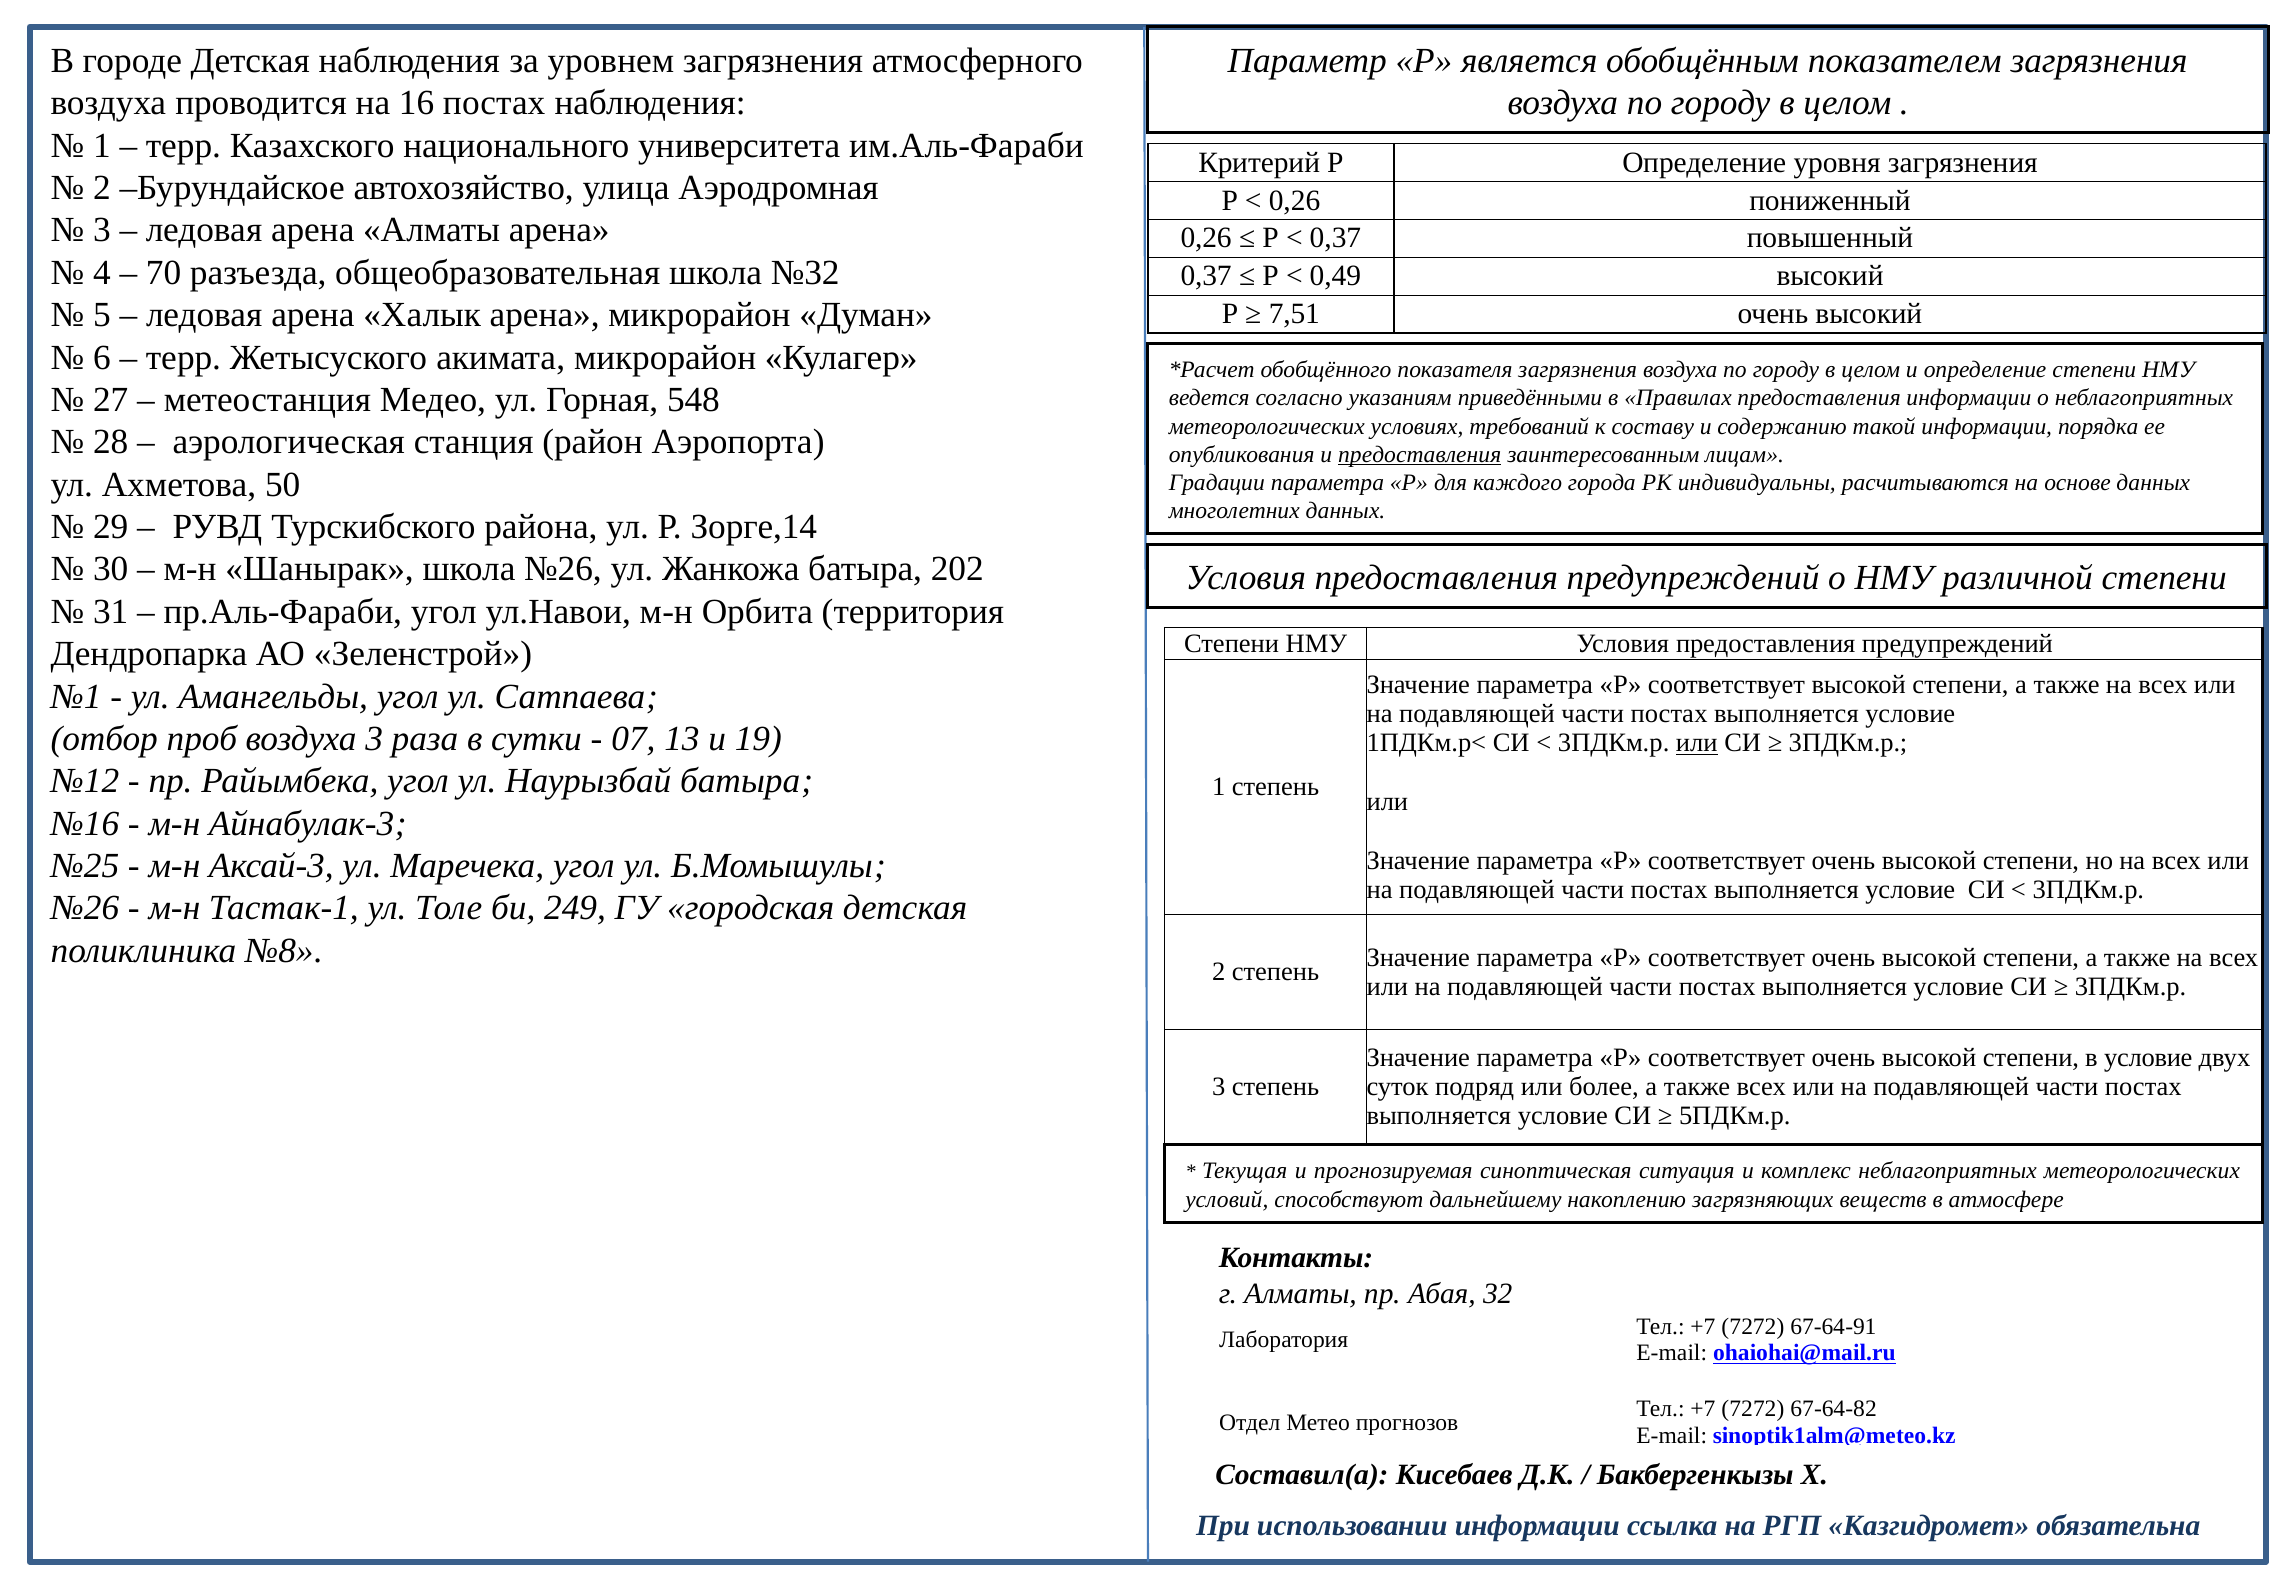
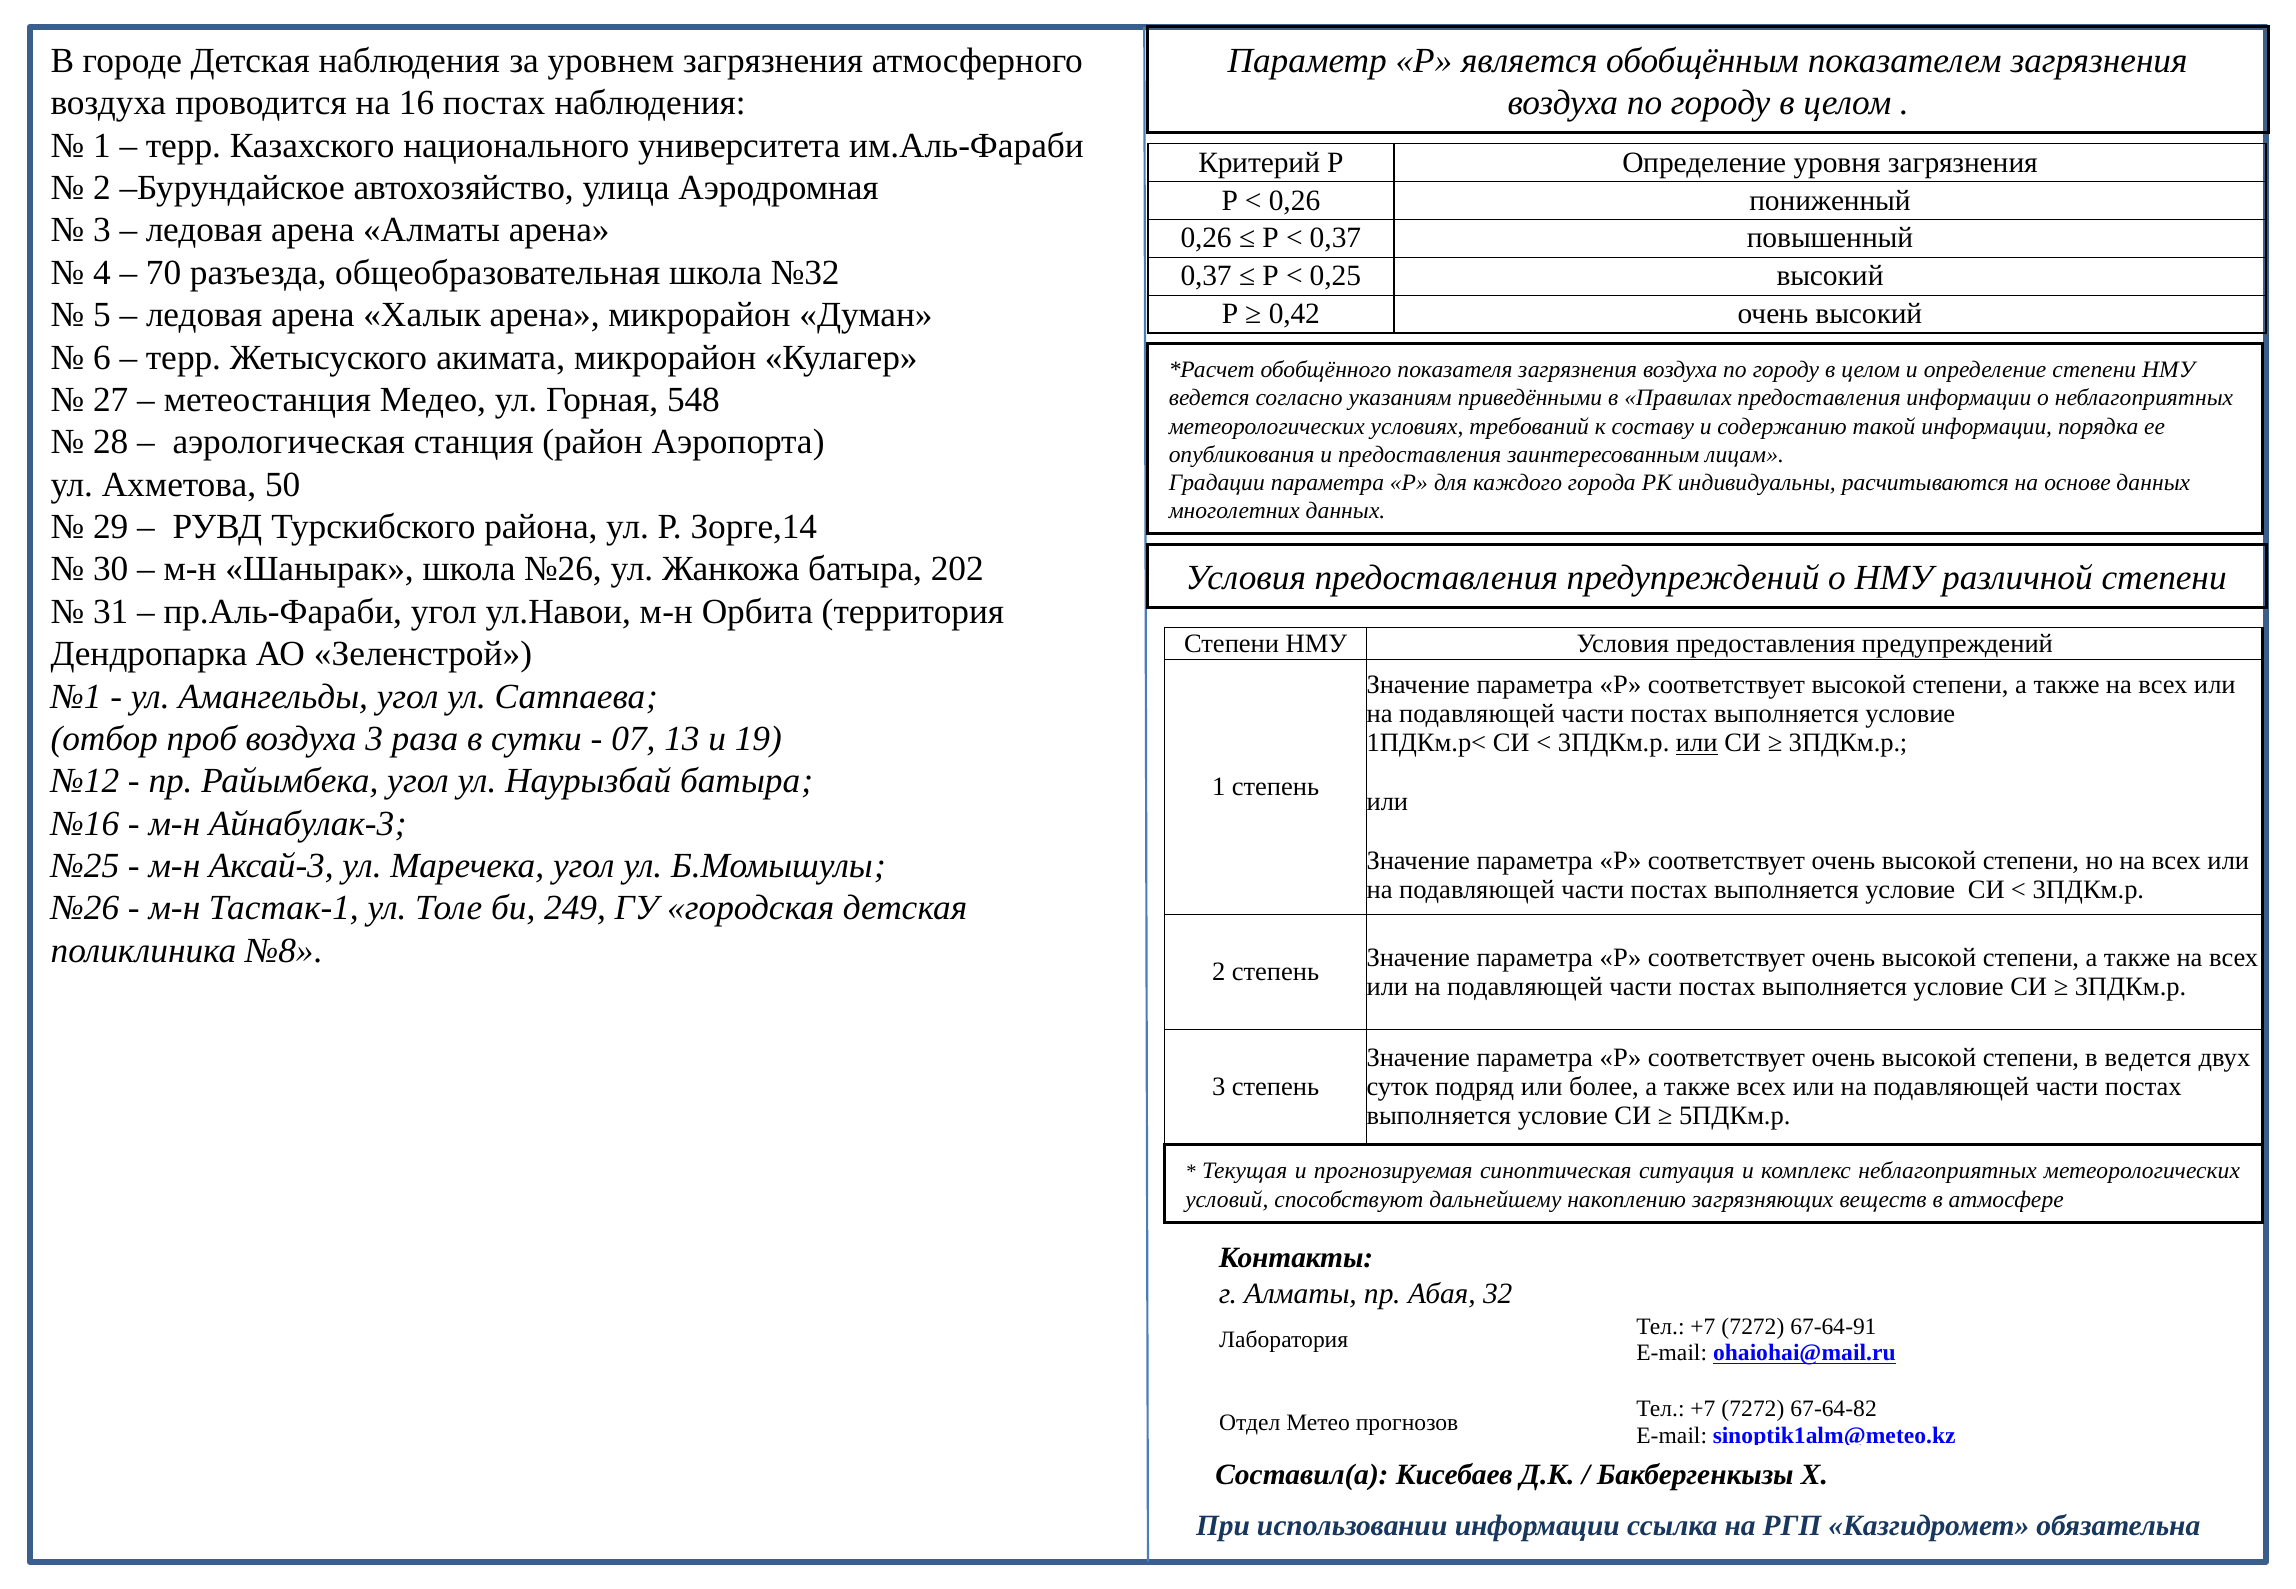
0,49: 0,49 -> 0,25 (1335, 276)
7,51: 7,51 -> 0,42 (1294, 314)
предоставления underline: present -> none (1420, 455)
в условие: условие -> ведется (2148, 1058)
